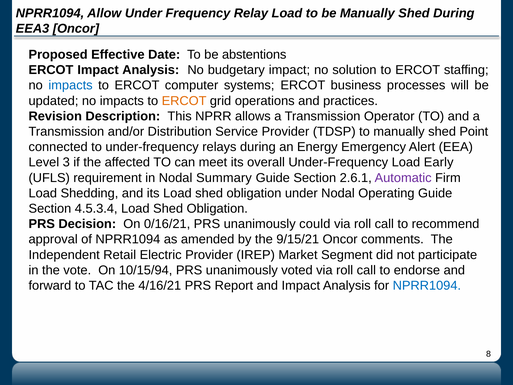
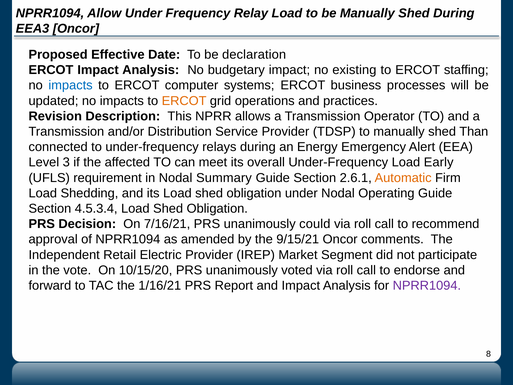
abstentions: abstentions -> declaration (254, 55)
solution: solution -> existing (354, 70)
Point: Point -> Than (474, 131)
Automatic colour: purple -> orange (403, 178)
0/16/21: 0/16/21 -> 7/16/21 (167, 224)
10/15/94: 10/15/94 -> 10/15/20 (146, 270)
4/16/21: 4/16/21 -> 1/16/21 (160, 285)
NPRR1094 colour: blue -> purple (427, 285)
